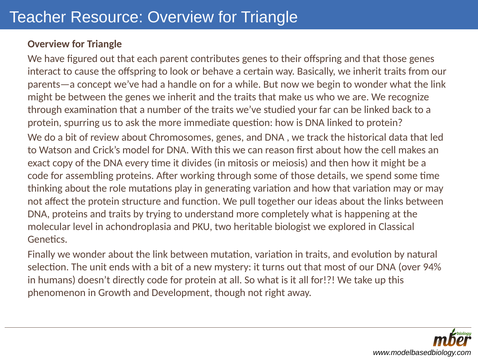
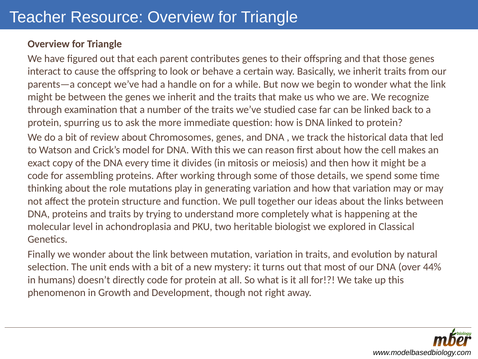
your: your -> case (307, 110)
94%: 94% -> 44% (432, 267)
